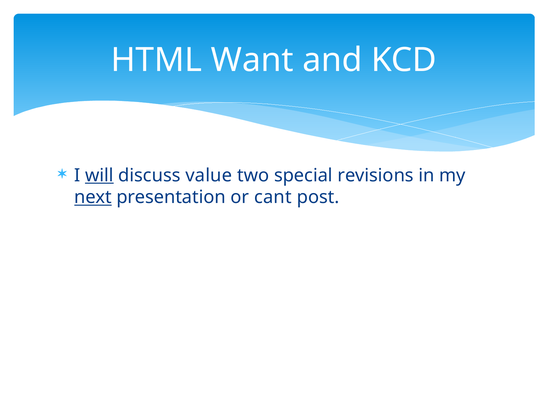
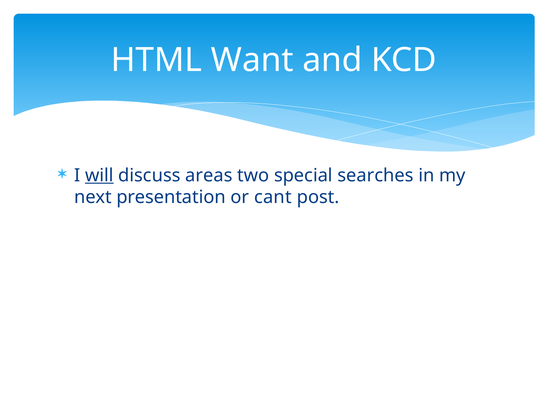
value: value -> areas (209, 175)
revisions: revisions -> searches (376, 175)
next underline: present -> none (93, 197)
